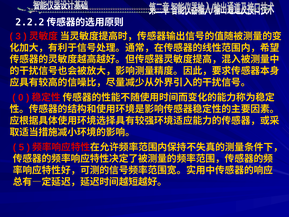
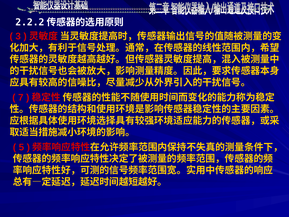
0: 0 -> 7 (21, 97)
